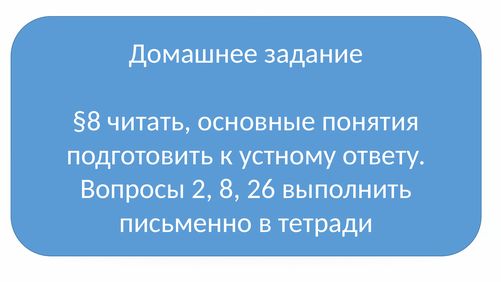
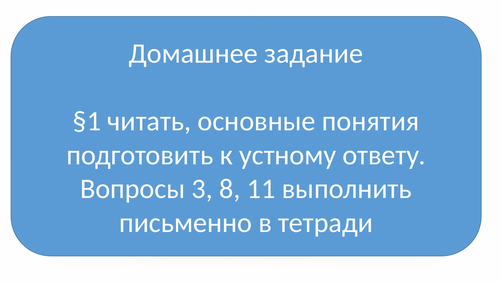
§8: §8 -> §1 (87, 121)
2: 2 -> 3 (202, 189)
26: 26 -> 11 (261, 189)
